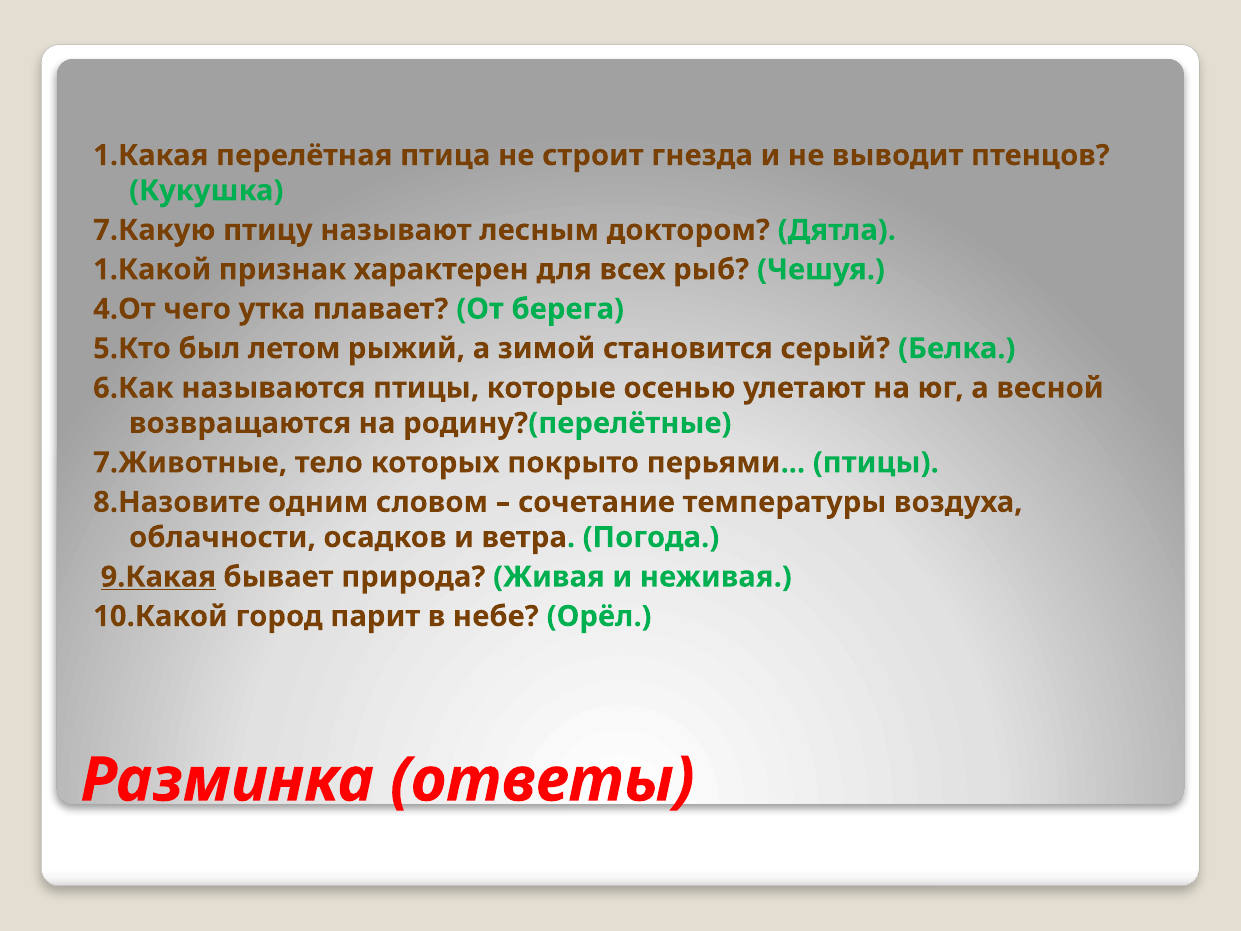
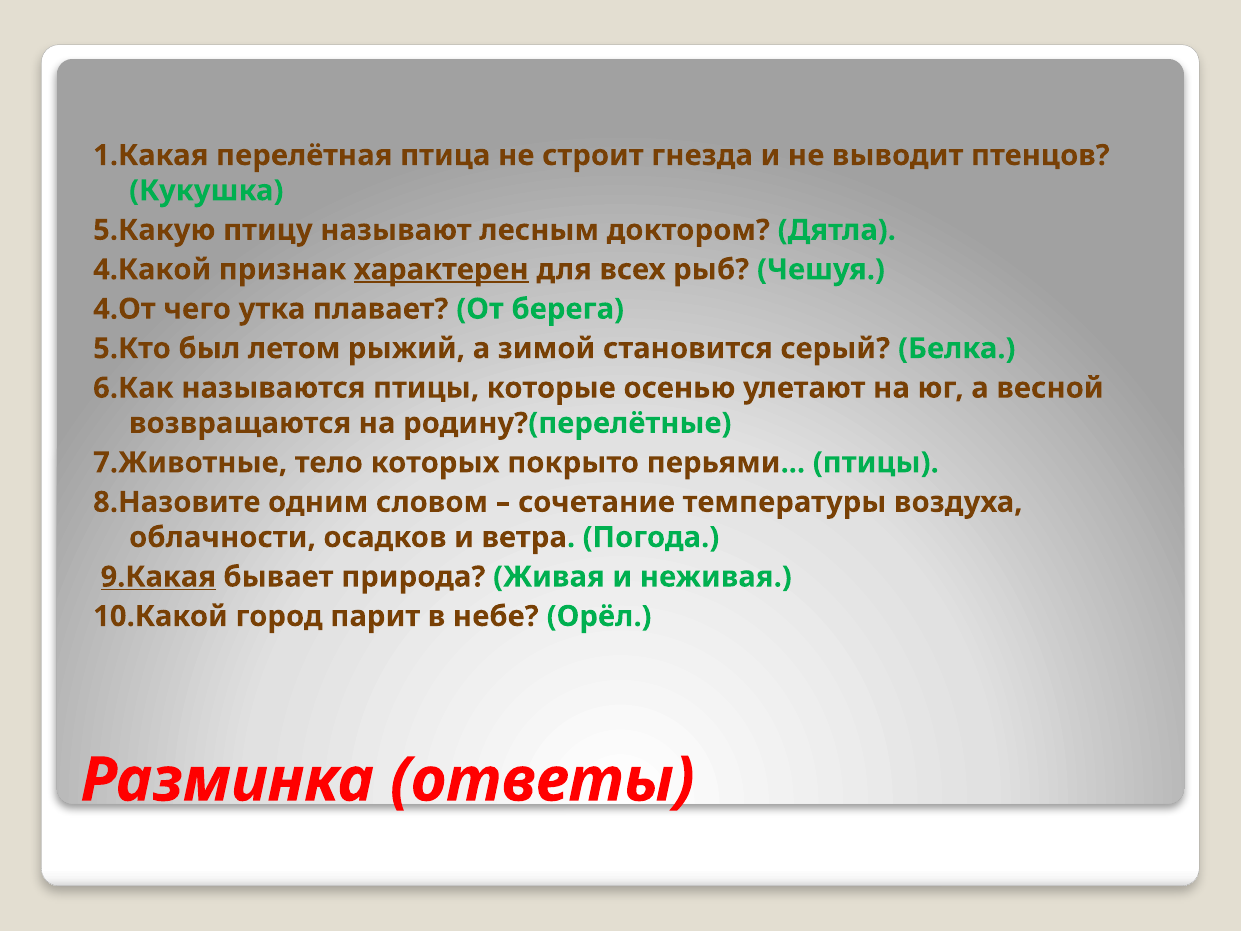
7.Какую: 7.Какую -> 5.Какую (154, 230)
1.Какой: 1.Какой -> 4.Какой (152, 270)
характерен underline: none -> present (441, 270)
